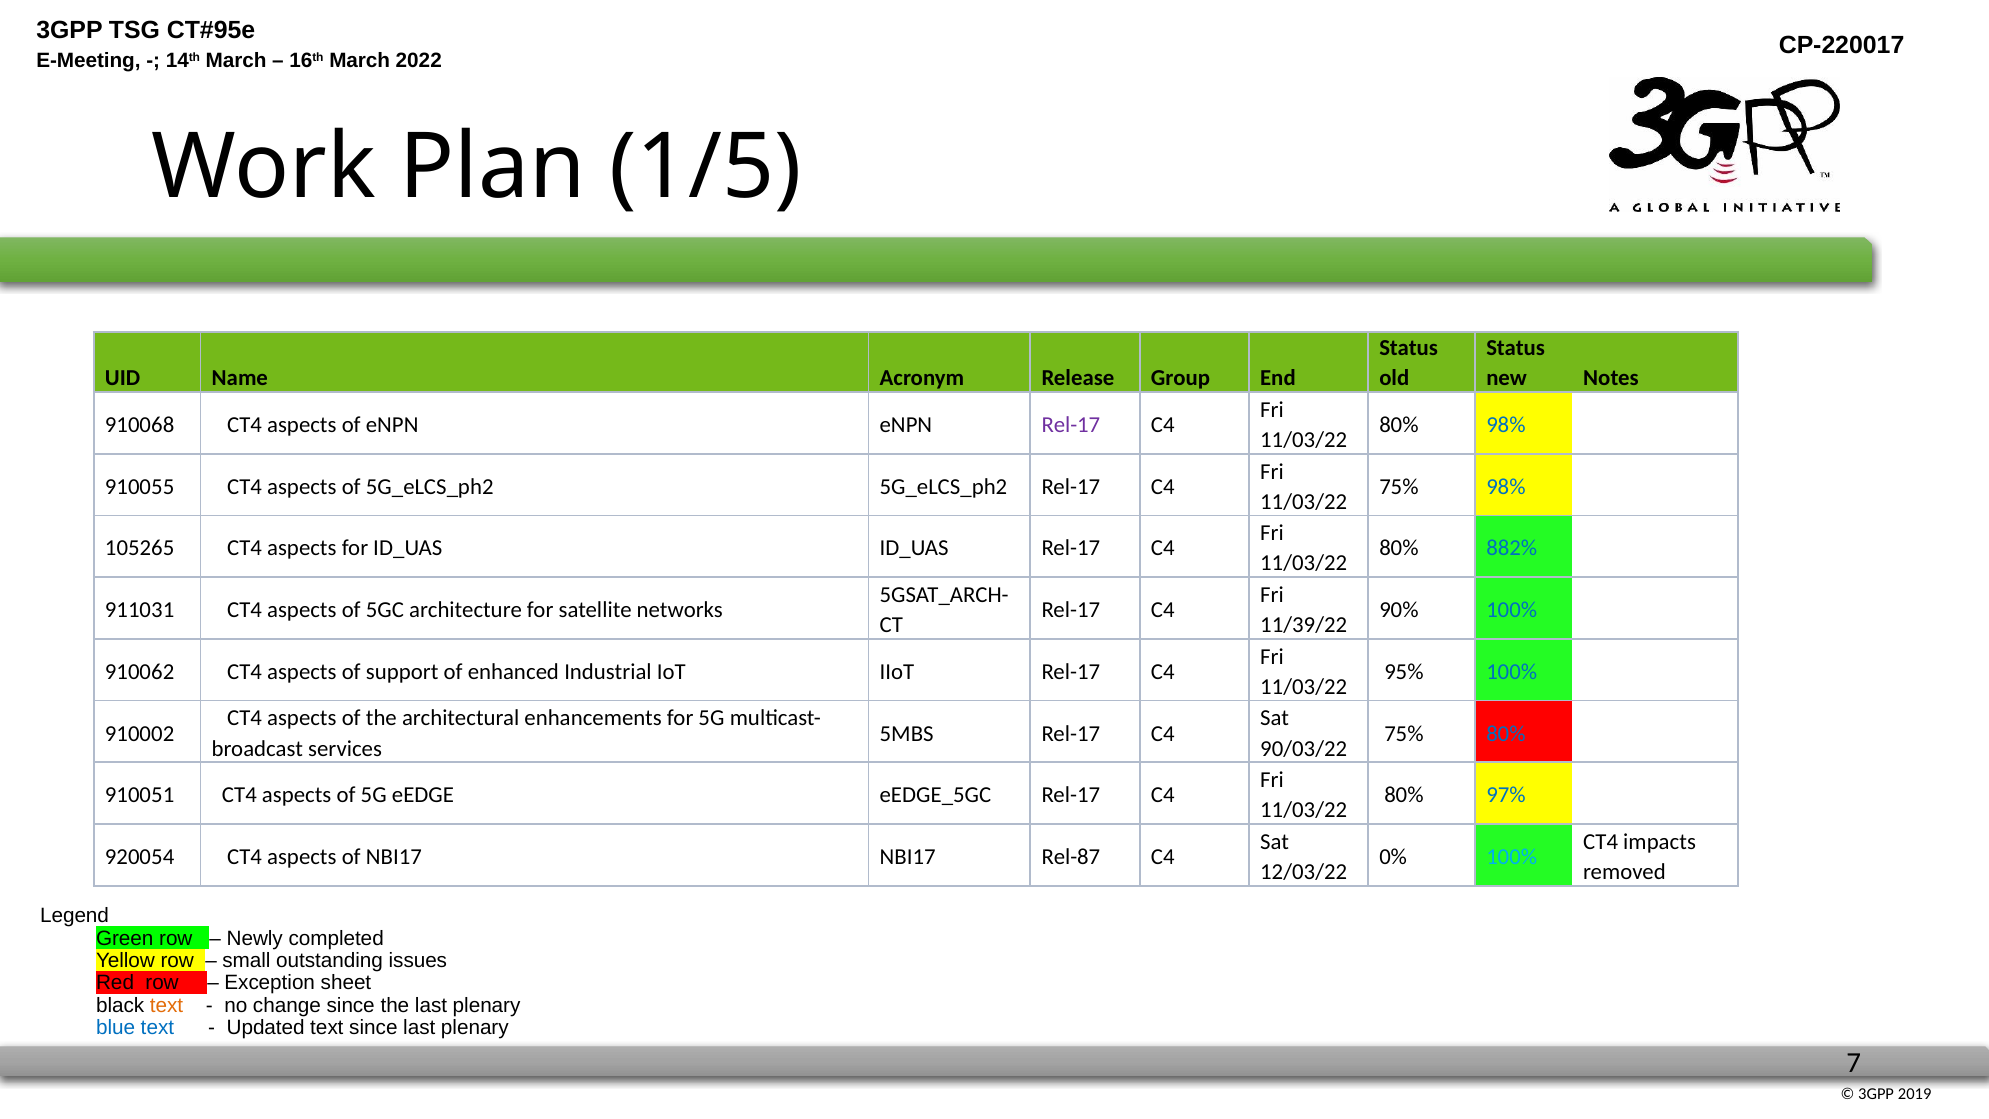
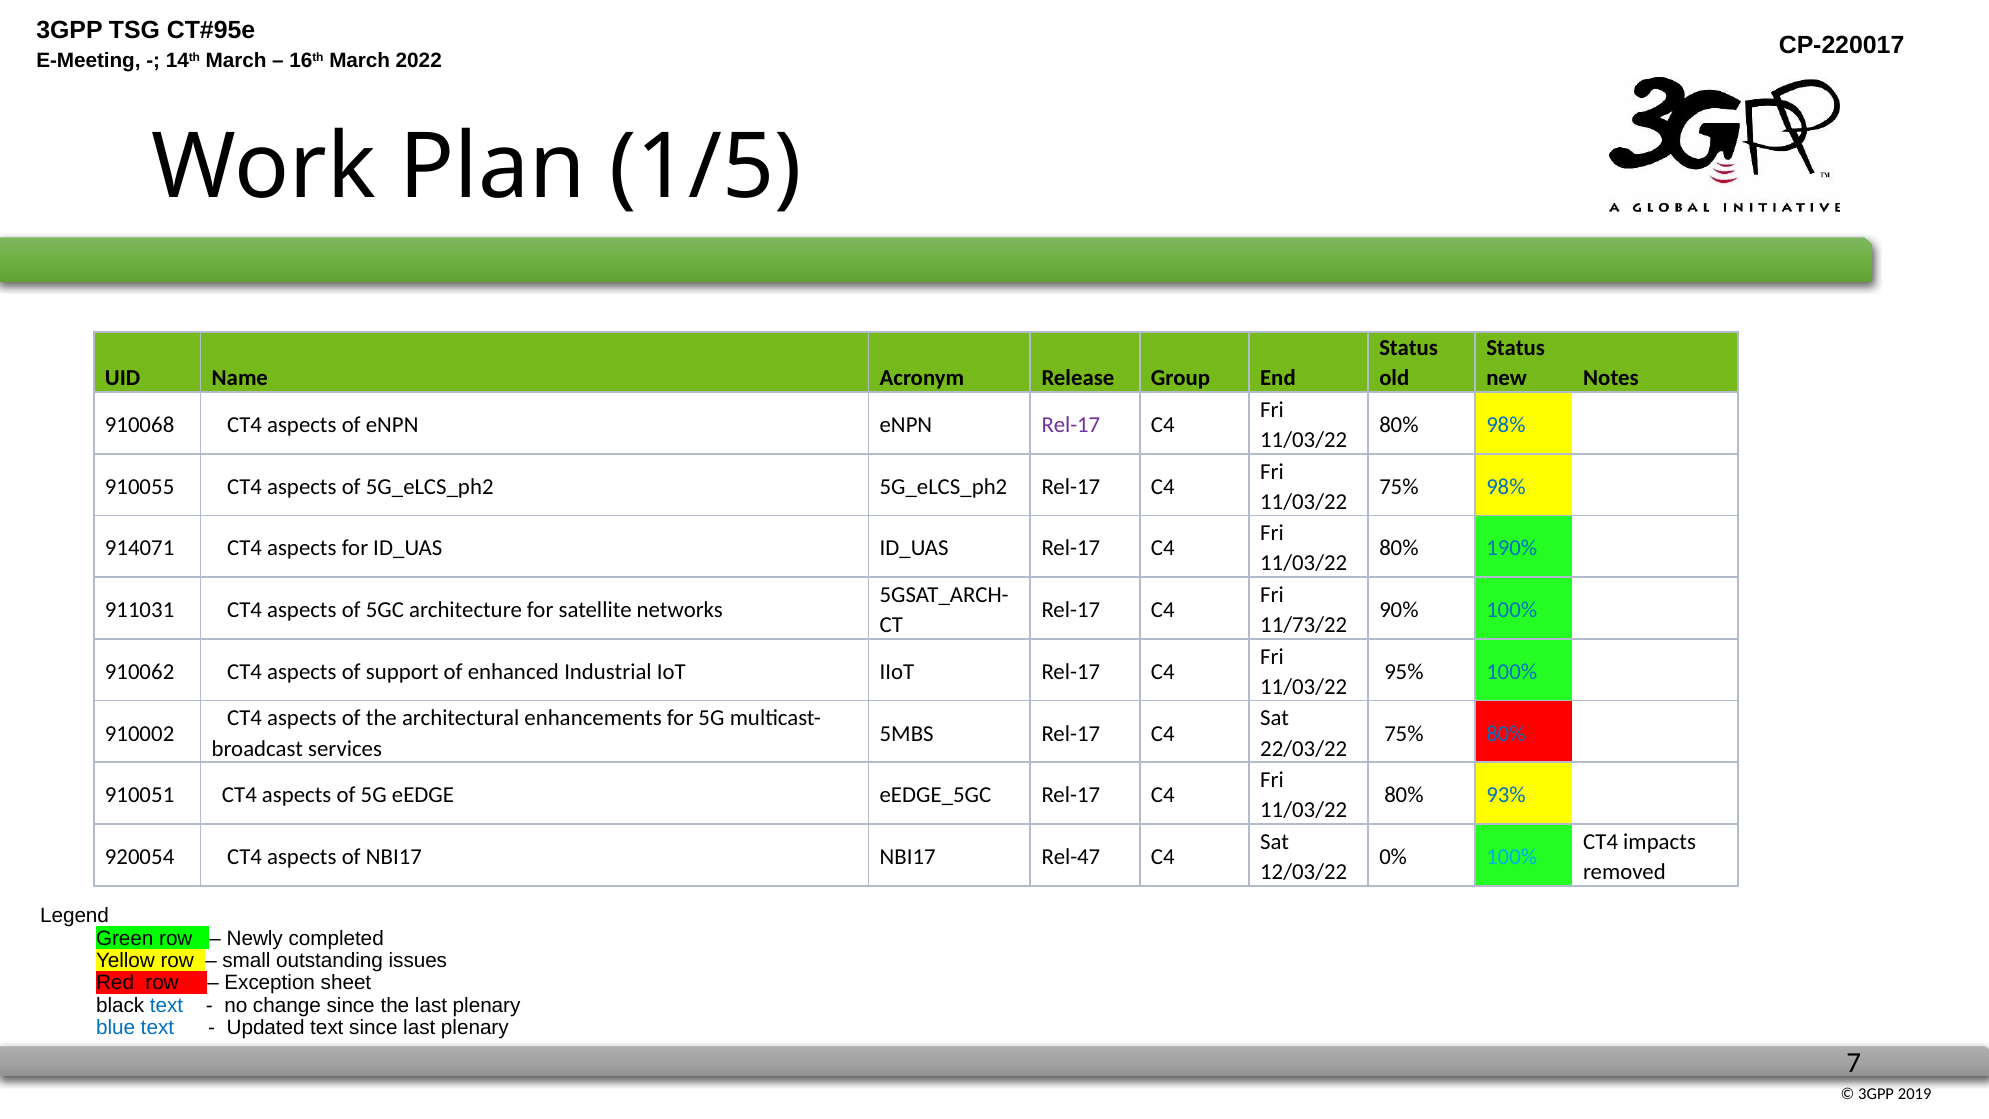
105265: 105265 -> 914071 (140, 548)
882%: 882% -> 190% (1512, 548)
11/39/22: 11/39/22 -> 11/73/22 (1304, 625)
90/03/22: 90/03/22 -> 22/03/22 (1304, 748)
97%: 97% -> 93% (1506, 795)
Rel-87: Rel-87 -> Rel-47 (1071, 857)
text colour: orange -> blue (166, 1005)
